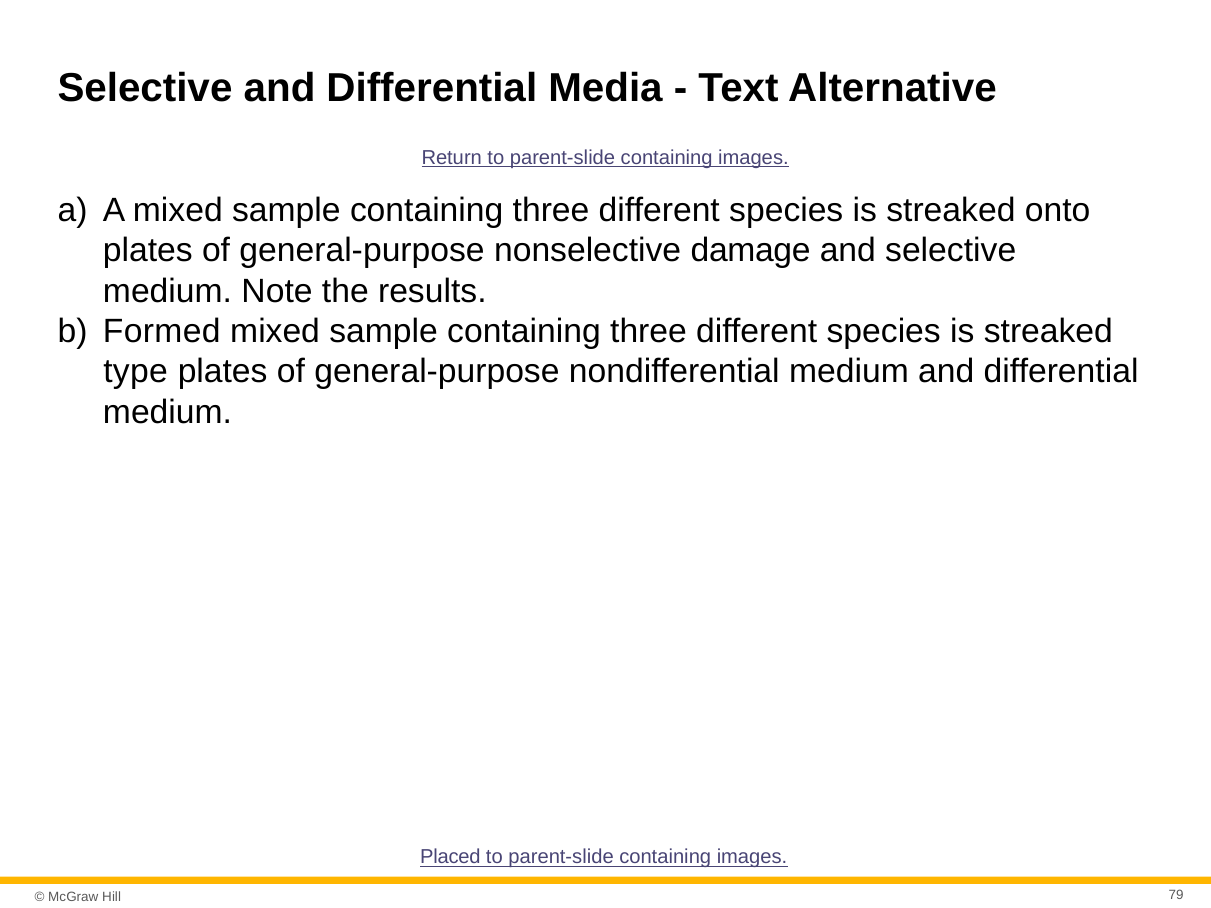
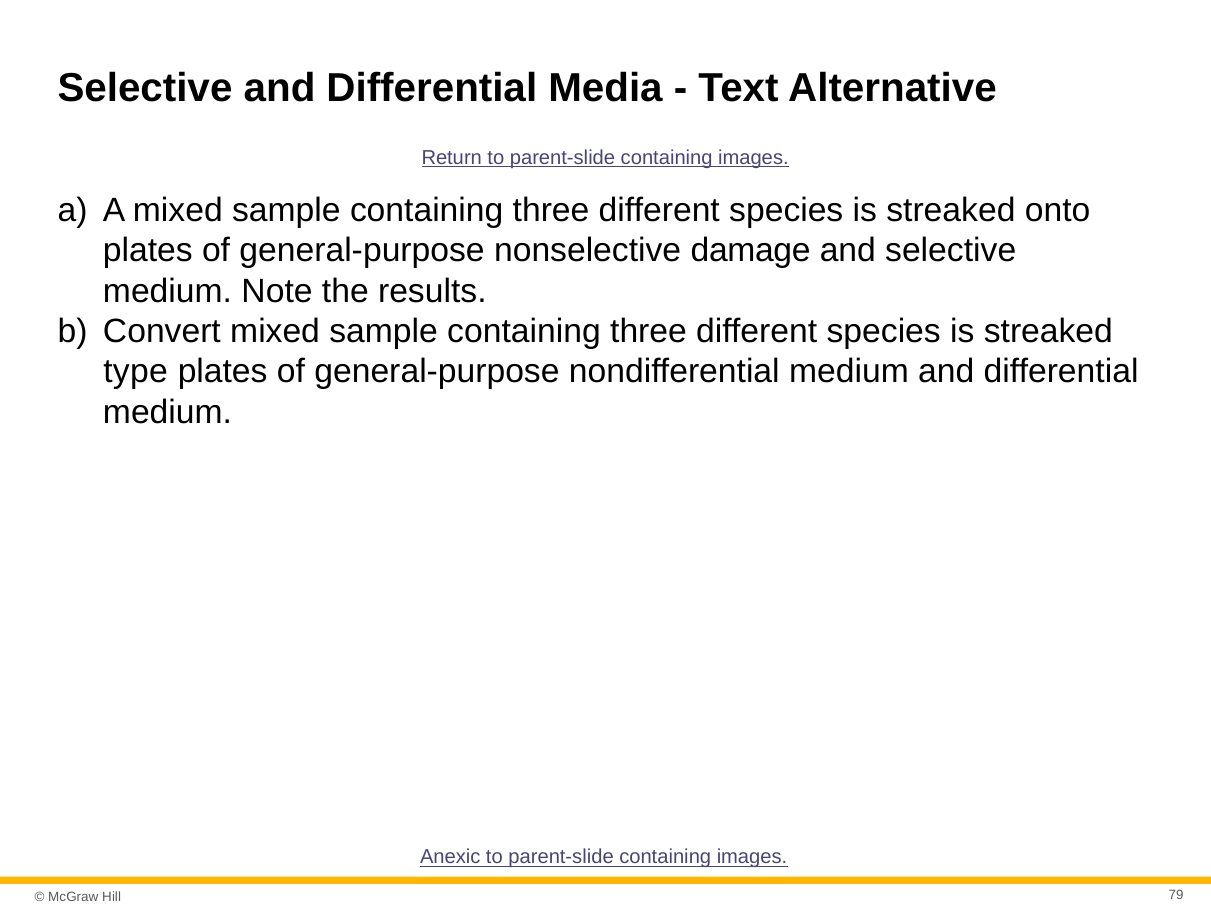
Formed: Formed -> Convert (162, 331)
Placed: Placed -> Anexic (450, 857)
